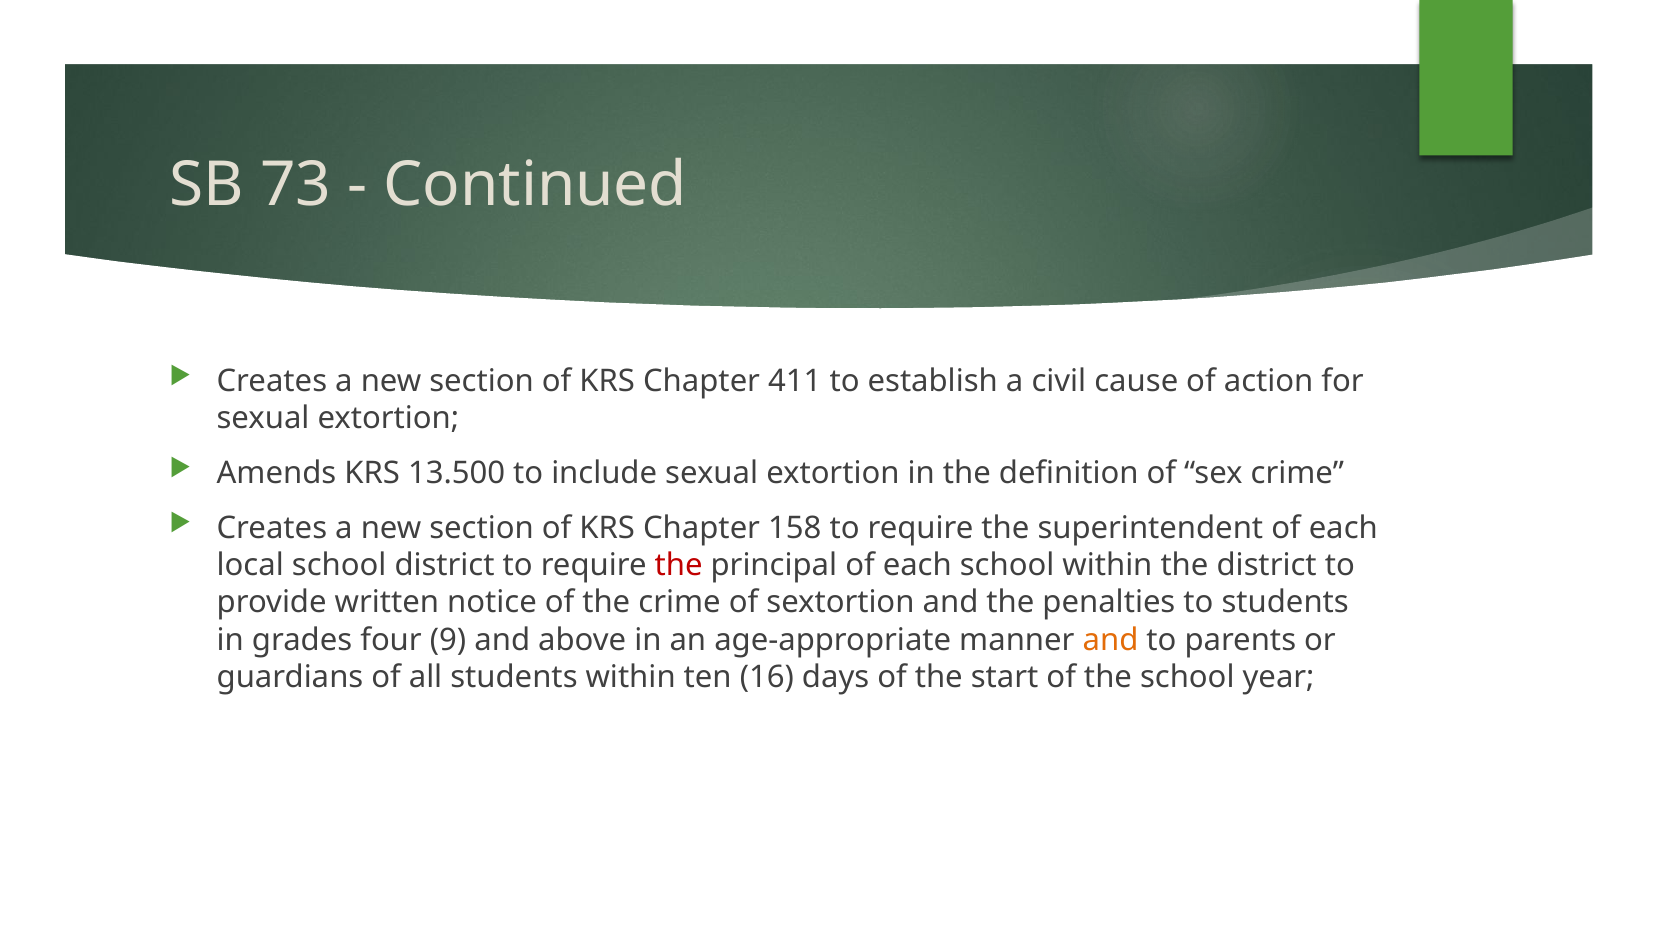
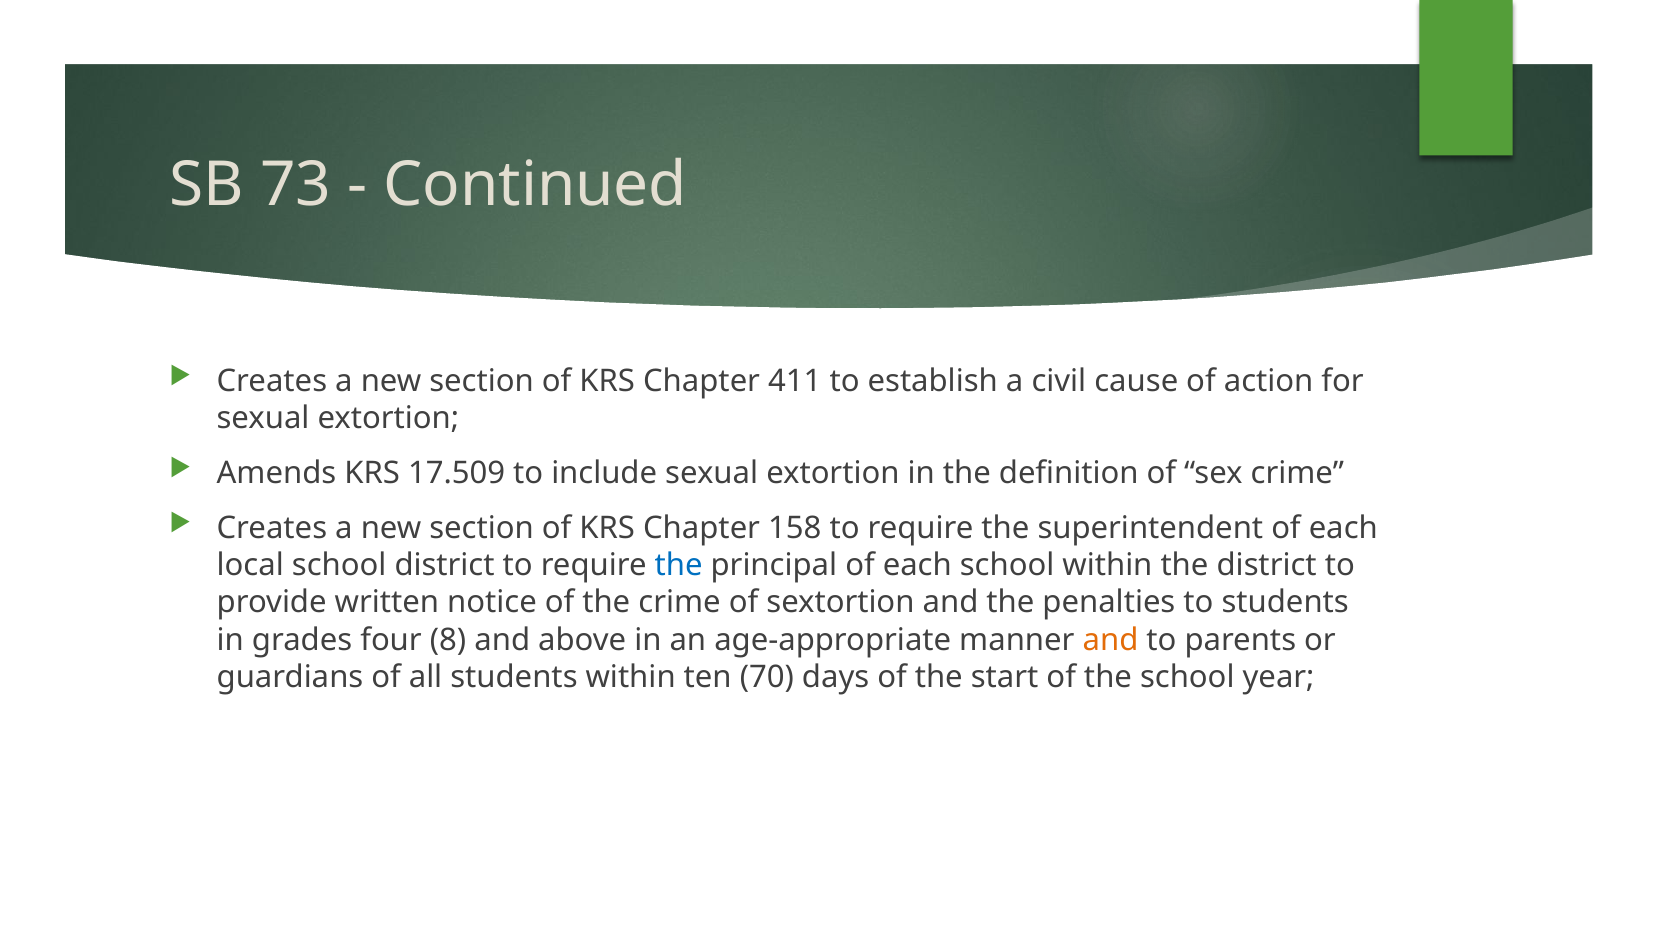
13.500: 13.500 -> 17.509 (457, 473)
the colour: red -> blue (679, 565)
9: 9 -> 8 (448, 639)
16: 16 -> 70 (767, 677)
